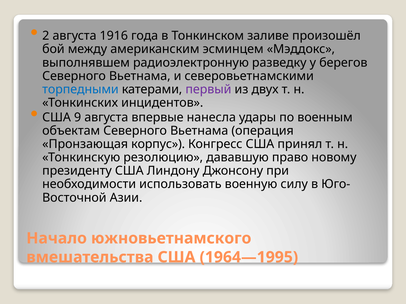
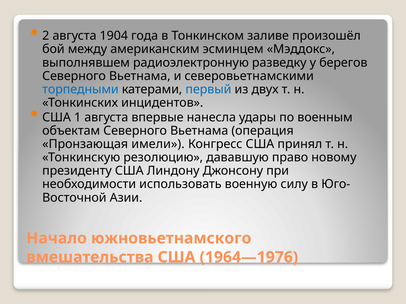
1916: 1916 -> 1904 (114, 36)
первый colour: purple -> blue (208, 89)
9: 9 -> 1 (78, 118)
корпус: корпус -> имели (158, 144)
1964—1995: 1964—1995 -> 1964—1976 (249, 258)
